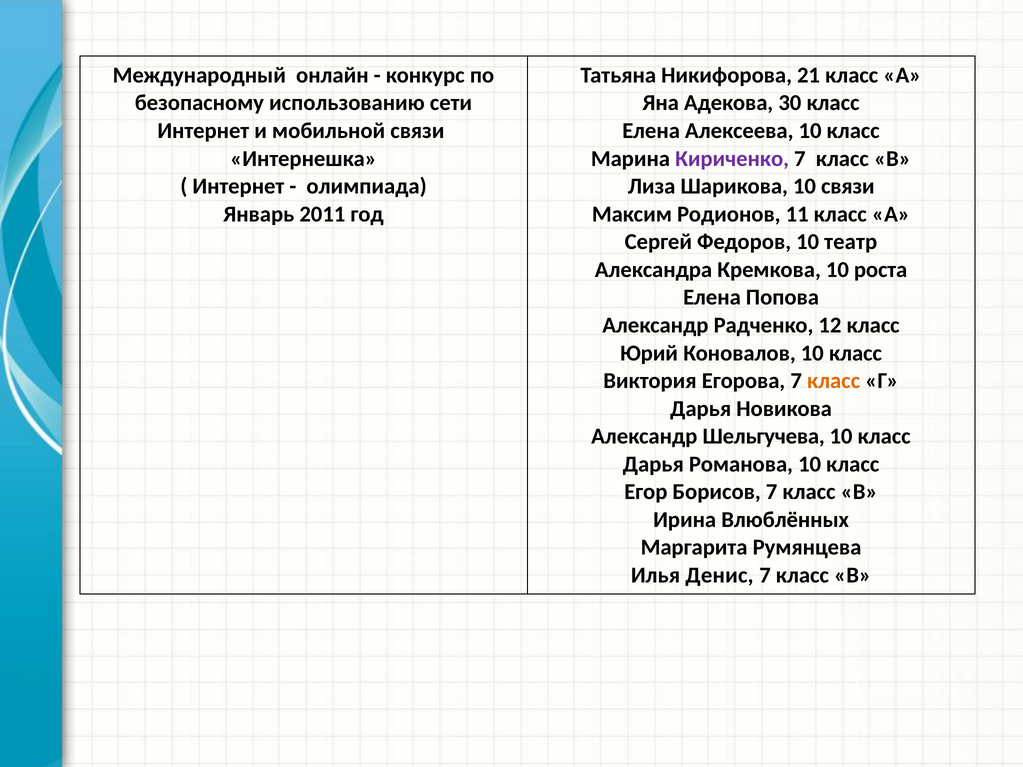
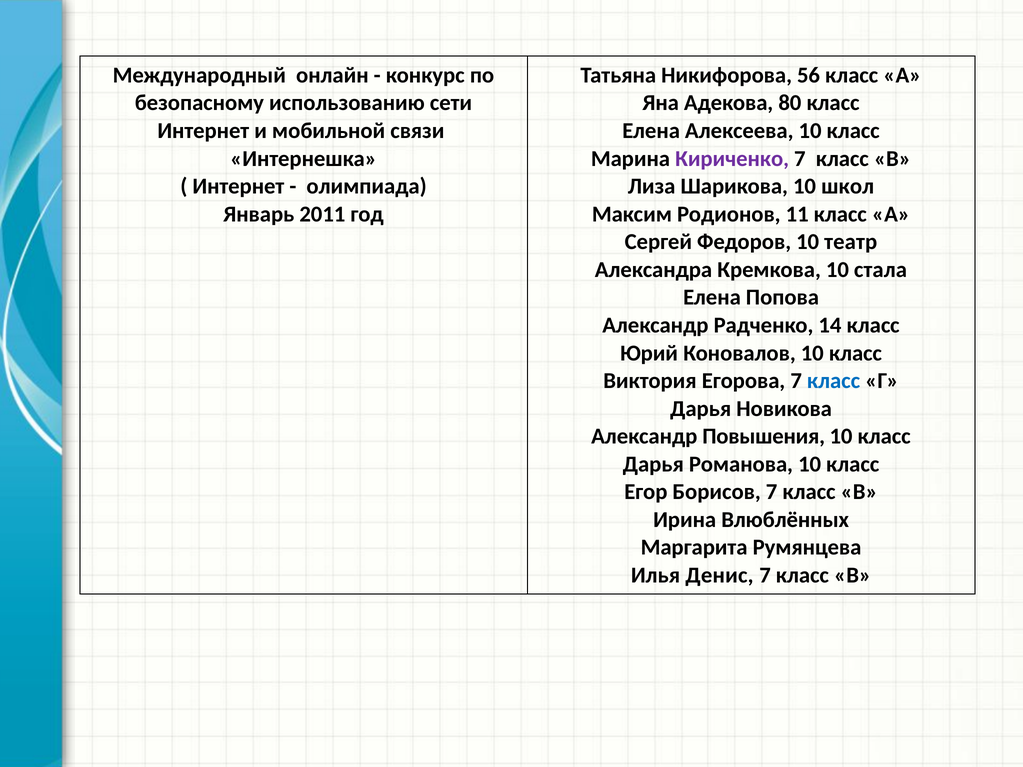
21: 21 -> 56 (809, 75)
30: 30 -> 80 (790, 103)
10 связи: связи -> школ (848, 186)
роста: роста -> стала (880, 270)
12: 12 -> 14 (830, 325)
класс colour: orange -> blue (834, 381)
Шельгучева: Шельгучева -> Повышения (764, 437)
